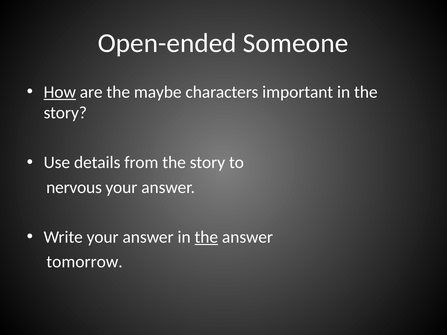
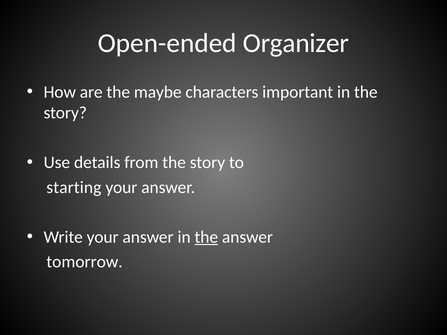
Someone: Someone -> Organizer (296, 43)
How underline: present -> none (60, 92)
nervous: nervous -> starting (74, 188)
